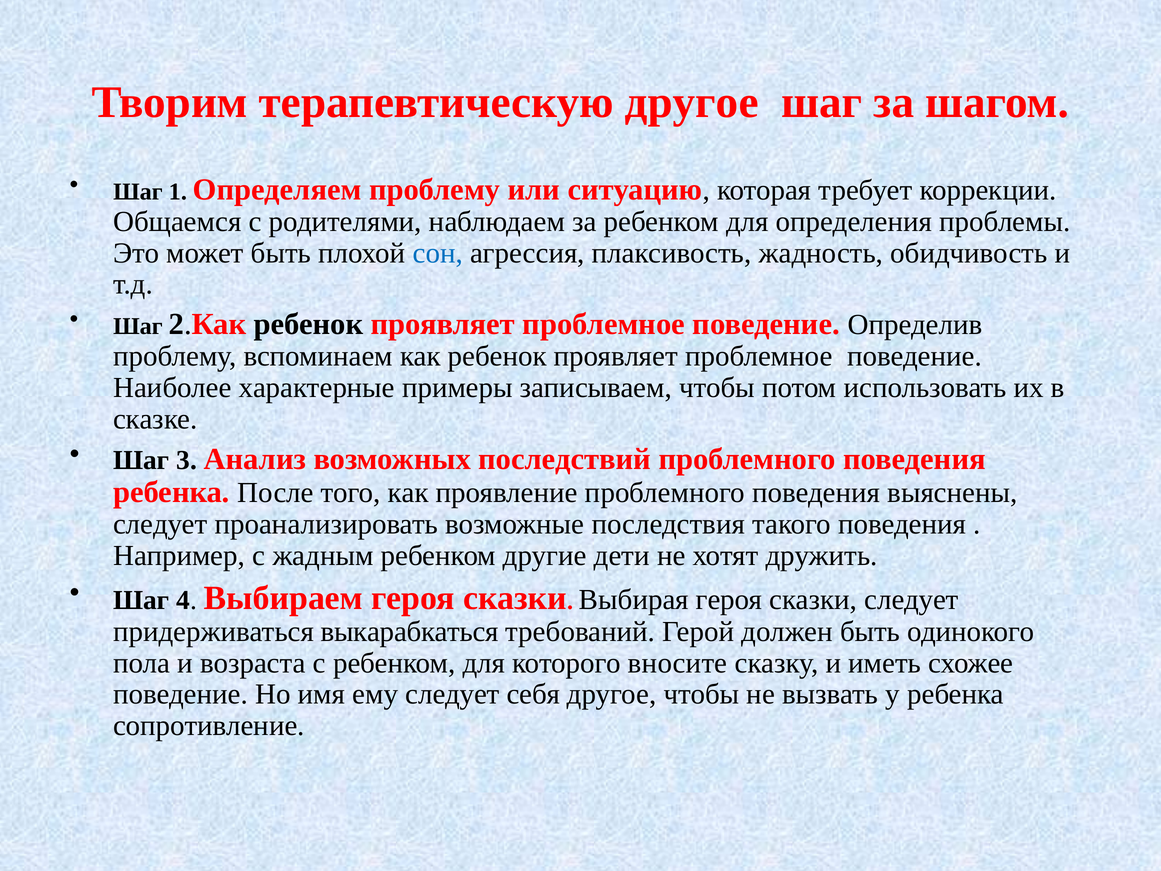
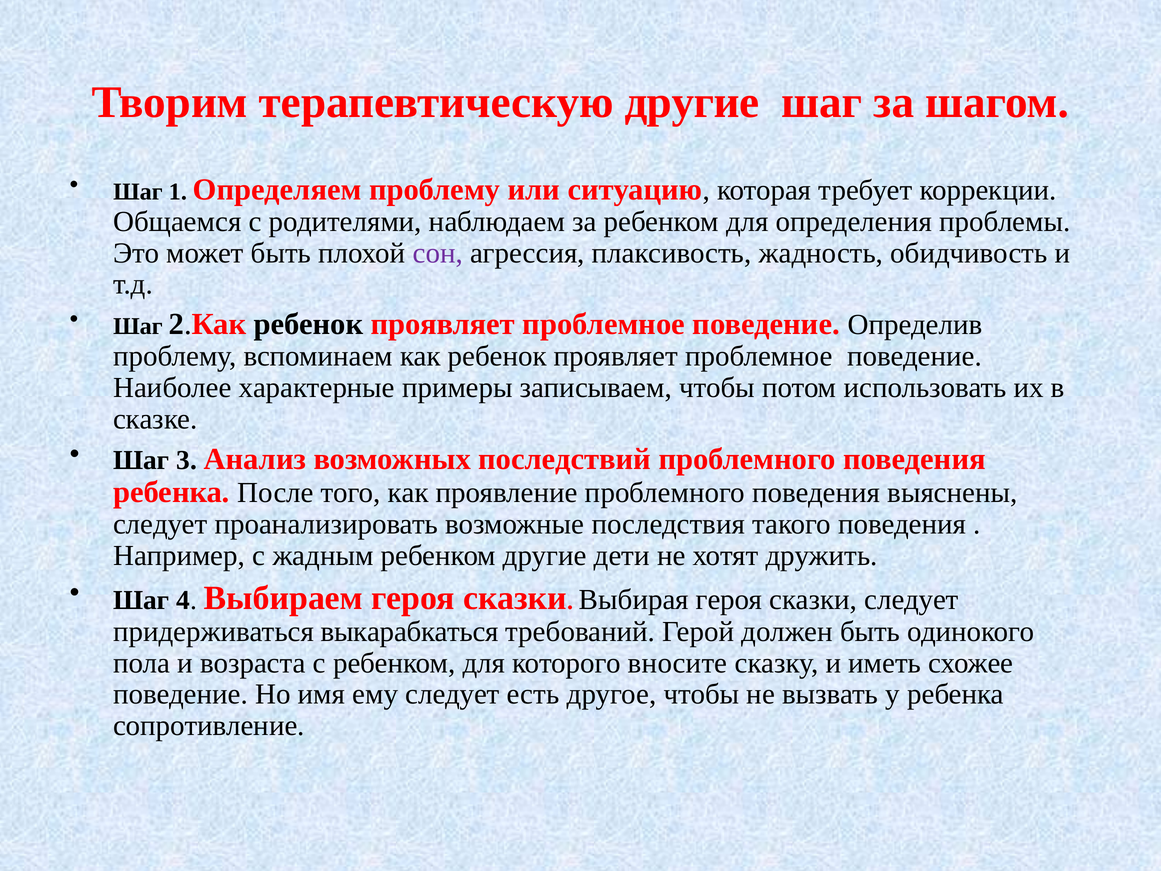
терапевтическую другое: другое -> другие (692, 102)
сон colour: blue -> purple (438, 253)
себя: себя -> есть (533, 694)
